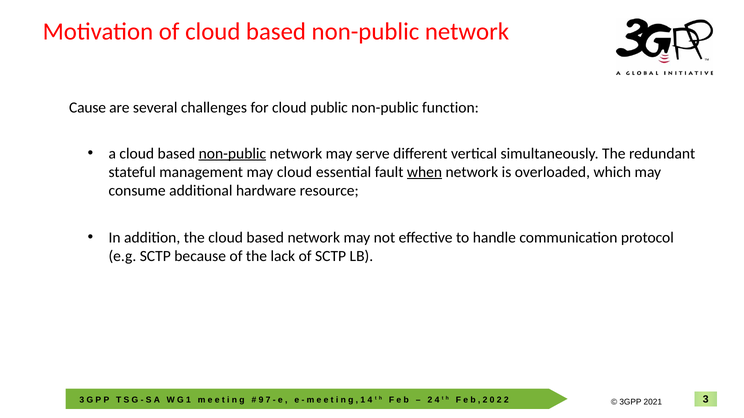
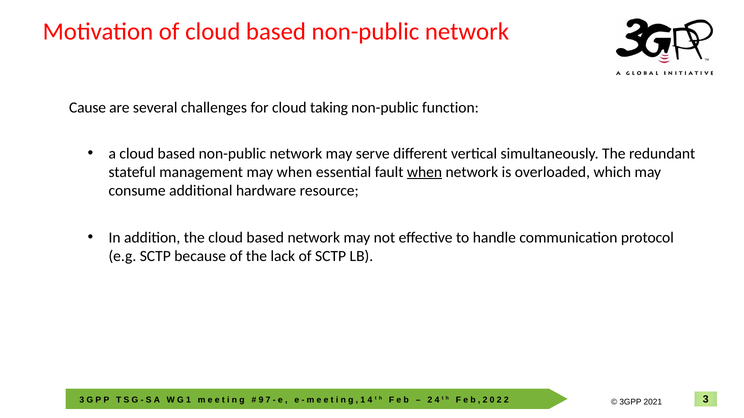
public: public -> taking (329, 108)
non-public underline: present -> none (232, 154)
may cloud: cloud -> when (294, 172)
